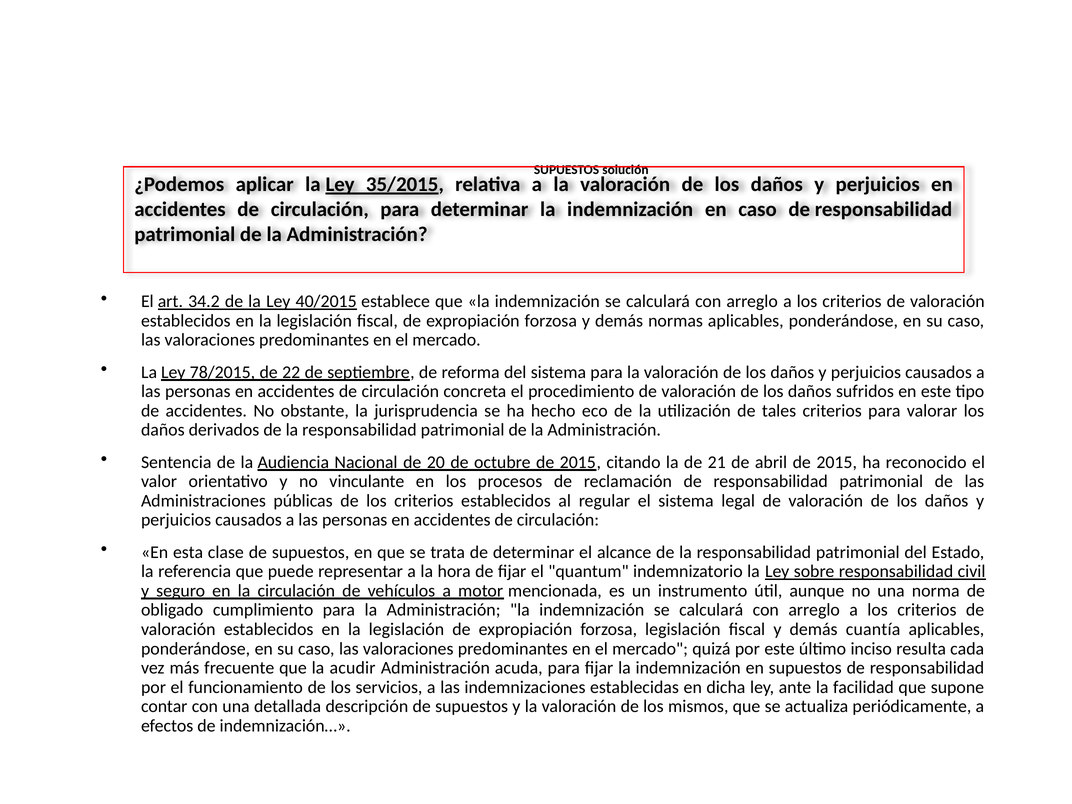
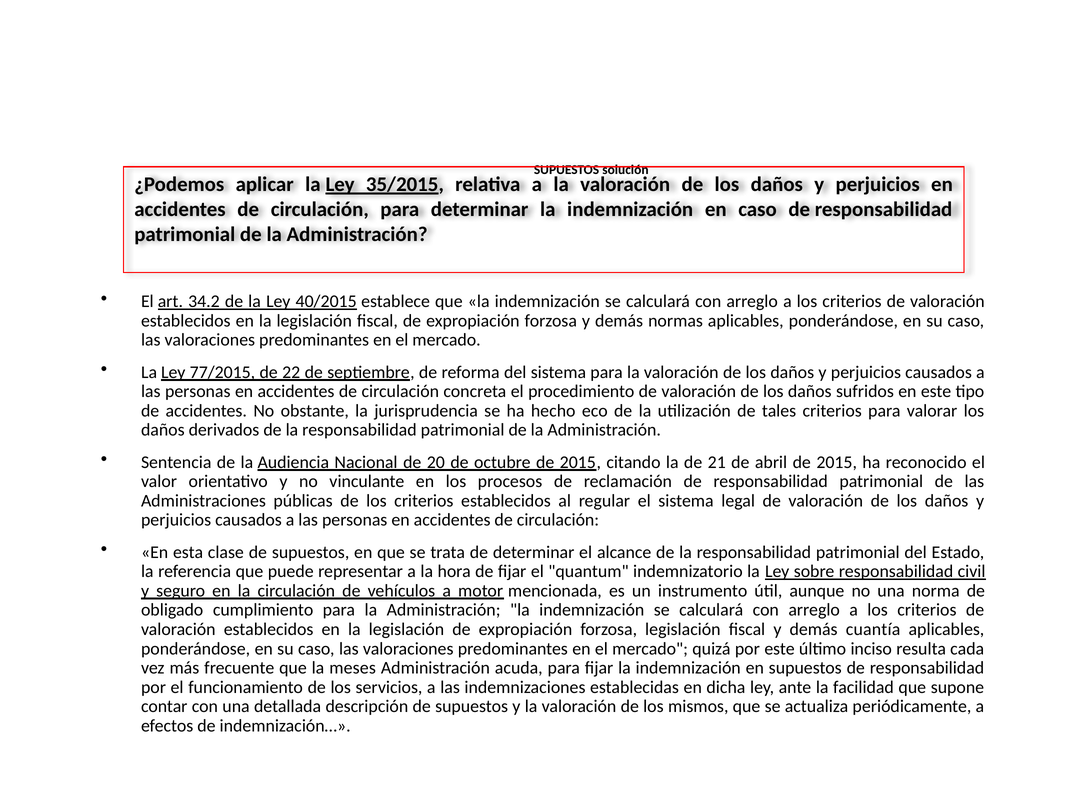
78/2015: 78/2015 -> 77/2015 (222, 372)
acudir: acudir -> meses (353, 668)
